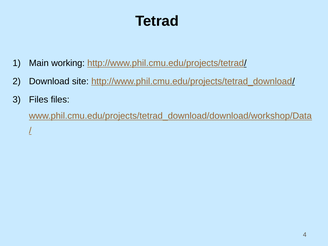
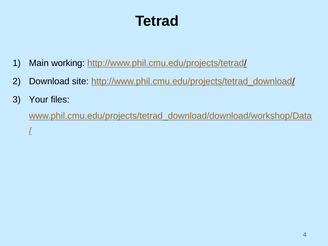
Files: Files -> Your (39, 100)
